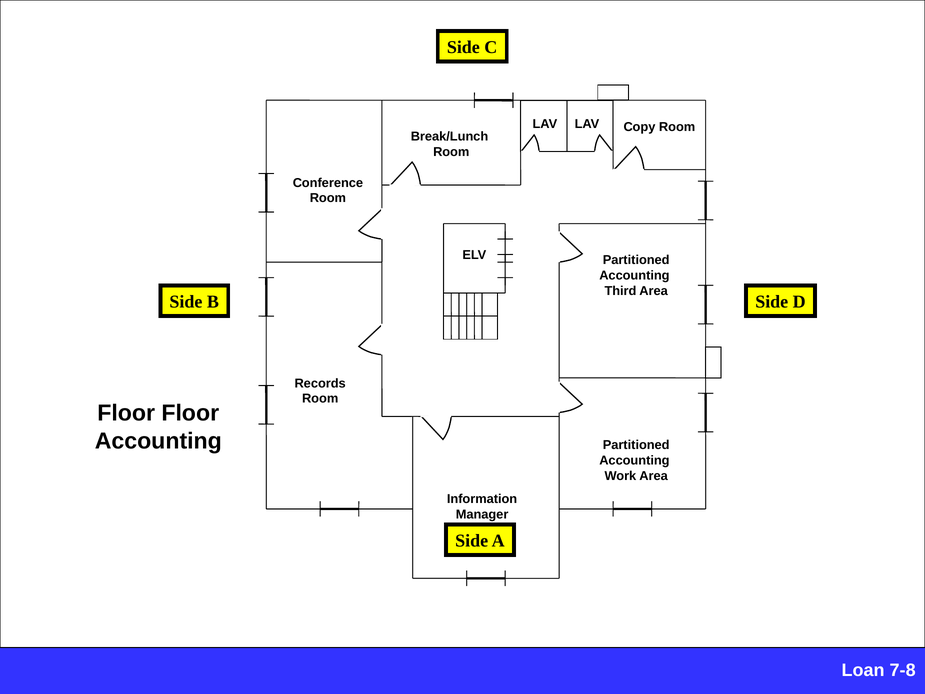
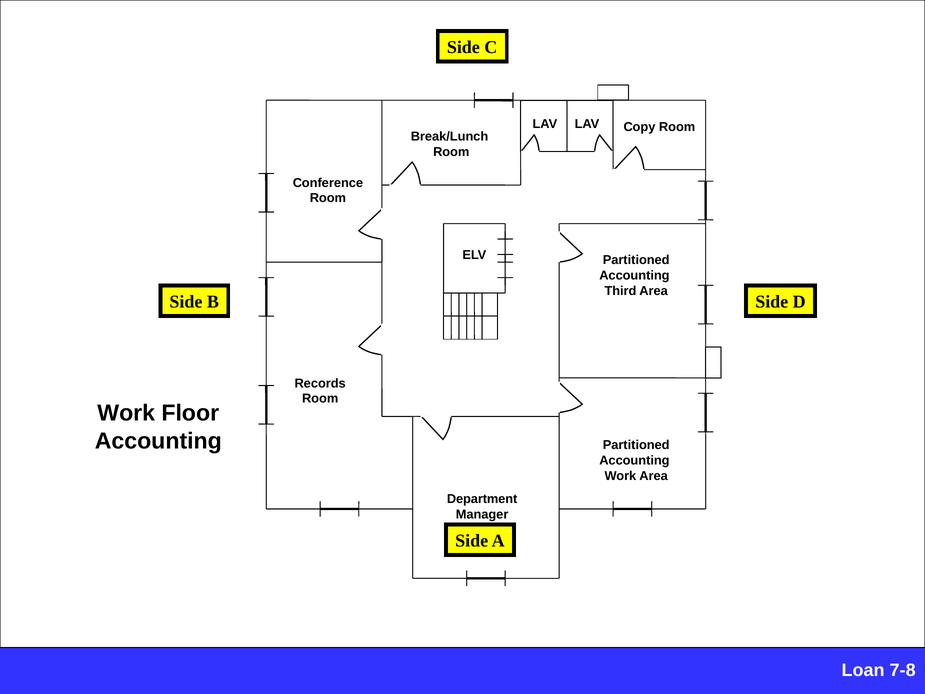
Floor: Floor -> Work (126, 413)
Information: Information -> Department (482, 499)
